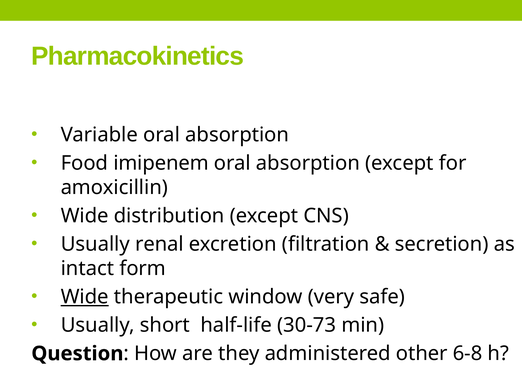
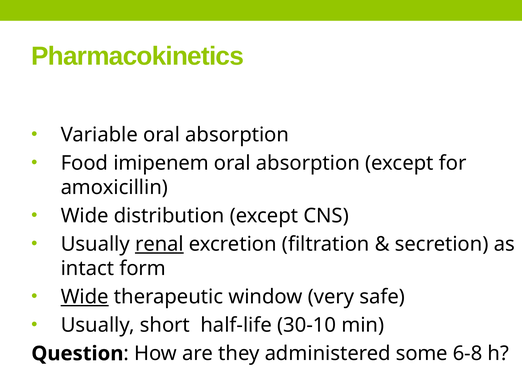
renal underline: none -> present (159, 245)
30-73: 30-73 -> 30-10 (307, 326)
other: other -> some (422, 354)
